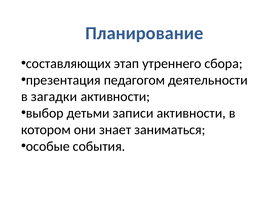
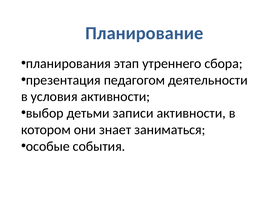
составляющих: составляющих -> планирования (68, 63)
загадки: загадки -> условия (54, 97)
